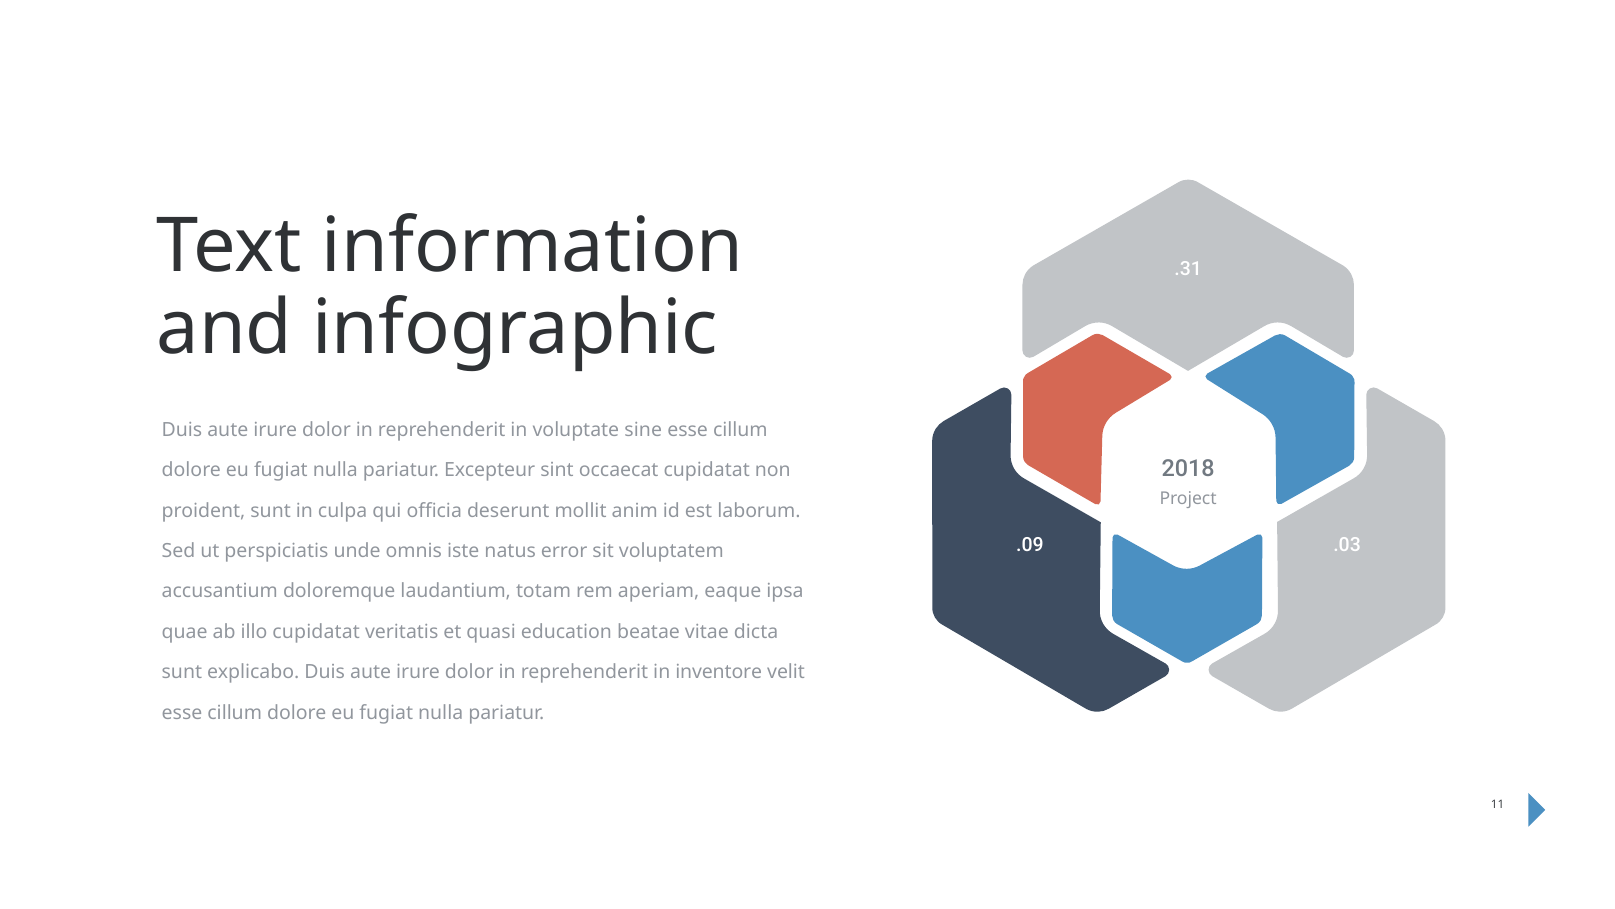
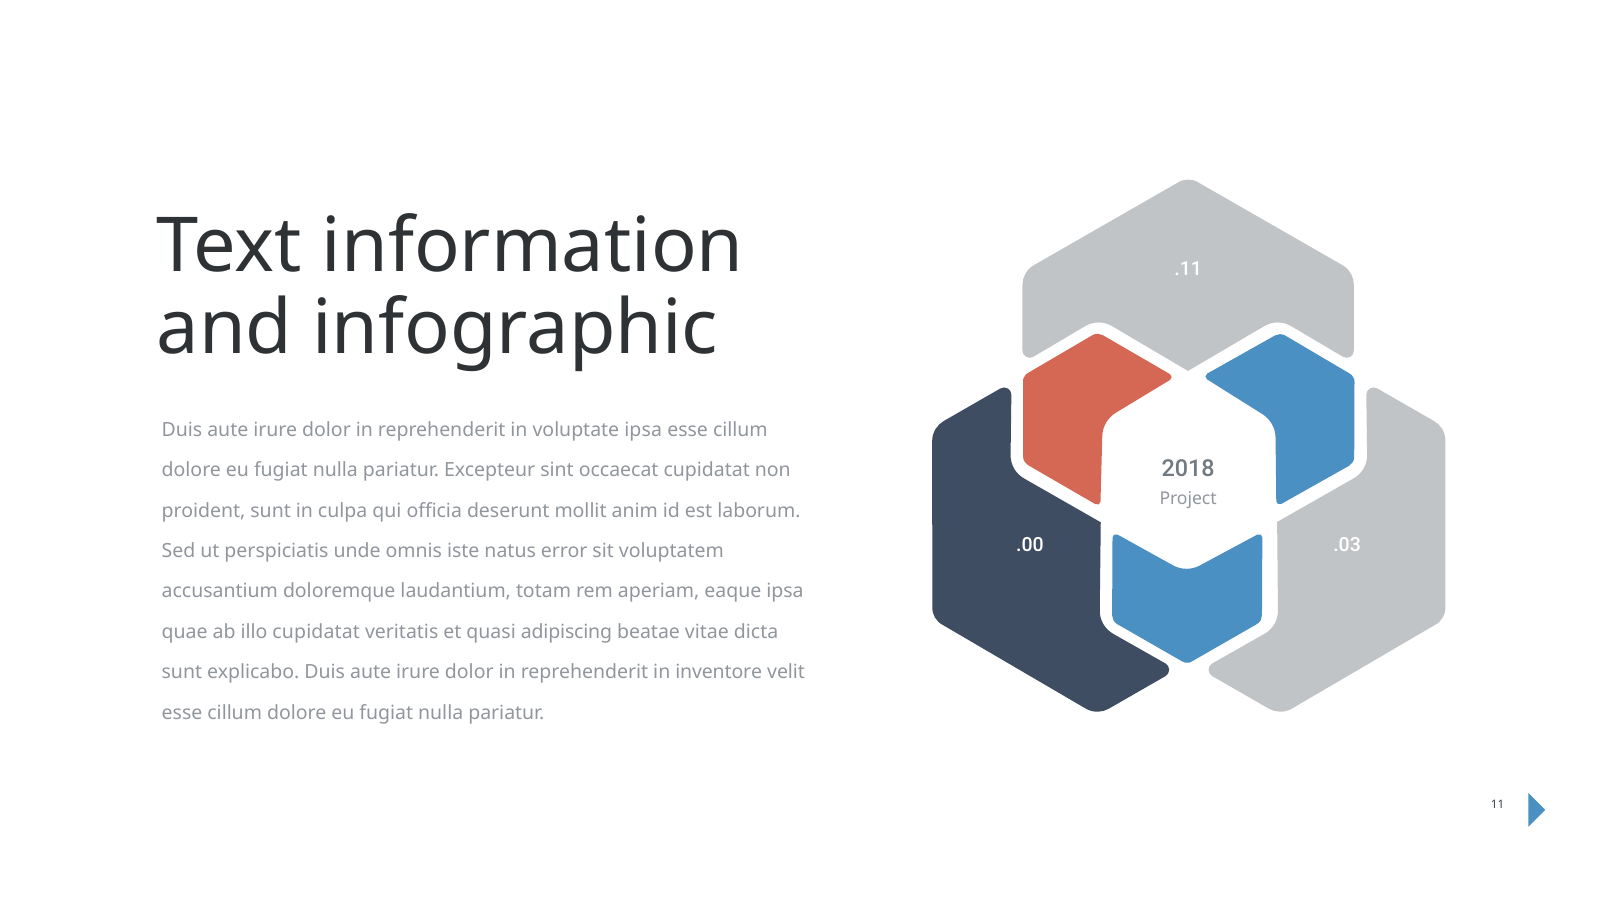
.31: .31 -> .11 (1188, 269)
voluptate sine: sine -> ipsa (643, 430)
.09: .09 -> .00 (1030, 545)
education: education -> adipiscing (566, 631)
